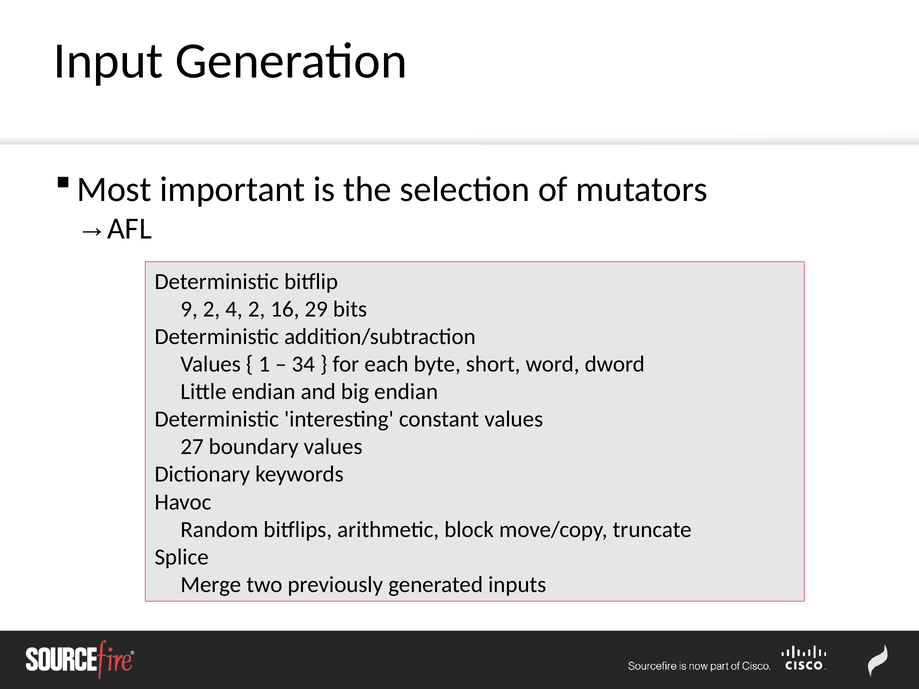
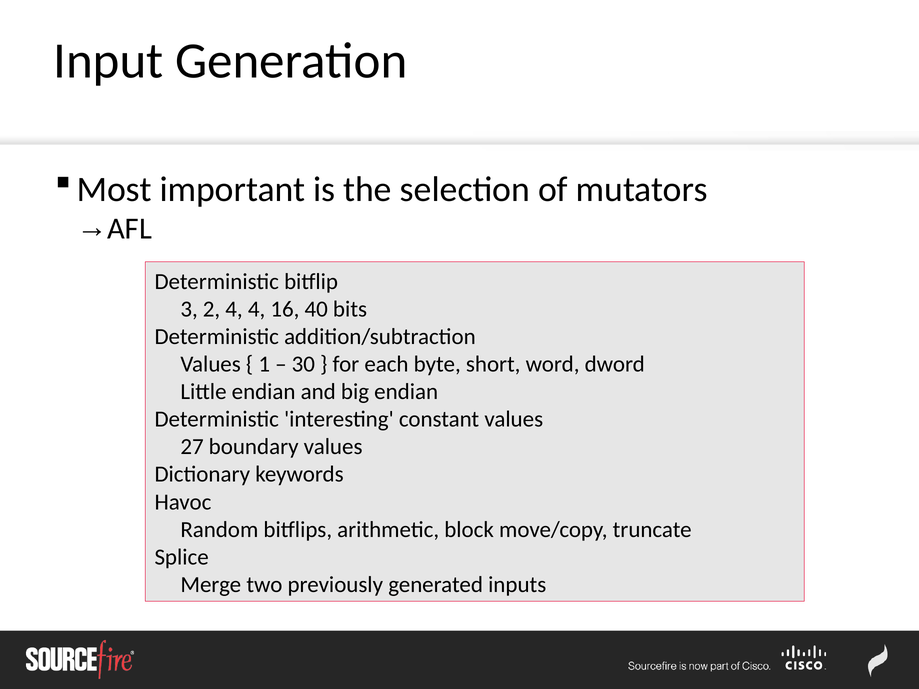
9: 9 -> 3 (189, 309)
4 2: 2 -> 4 (257, 309)
29: 29 -> 40 (316, 309)
34: 34 -> 30 (303, 364)
